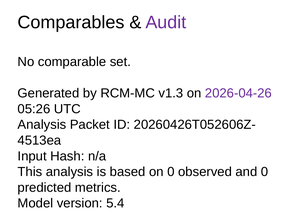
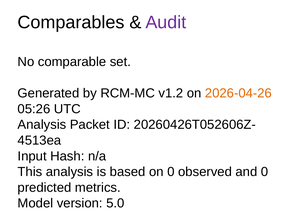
v1.3: v1.3 -> v1.2 (171, 93)
2026-04-26 colour: purple -> orange (238, 93)
5.4: 5.4 -> 5.0 (115, 203)
